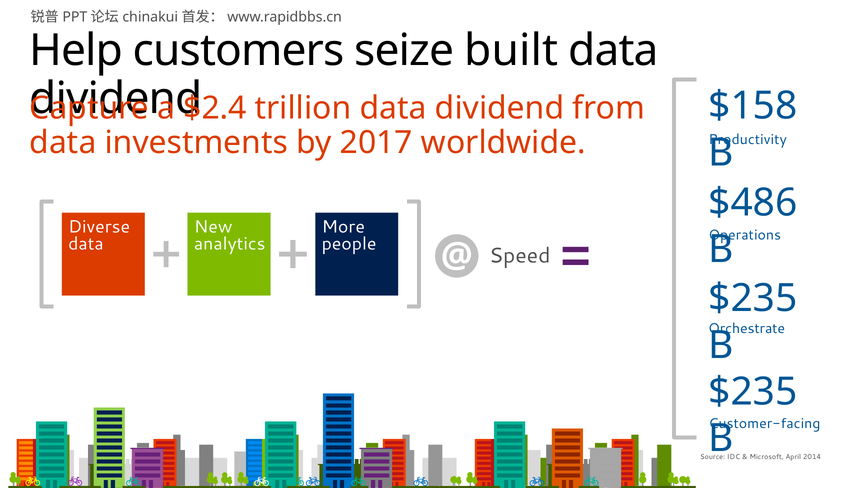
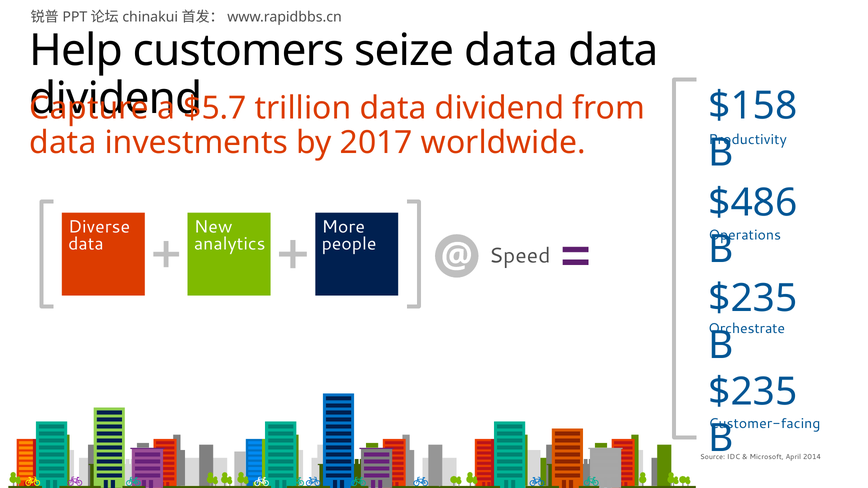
seize built: built -> data (511, 51)
$2.4: $2.4 -> $5.7 (215, 108)
